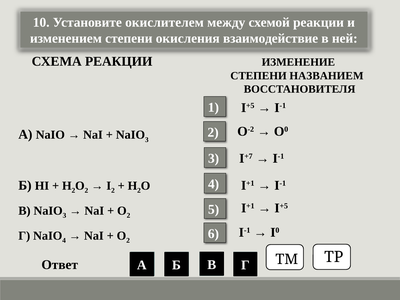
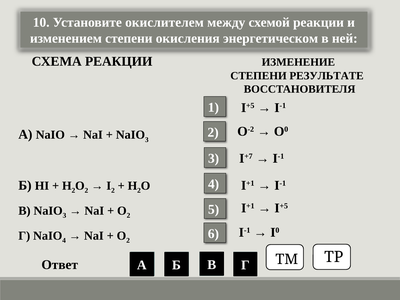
взаимодействие: взаимодействие -> энергетическом (271, 39)
НАЗВАНИЕМ: НАЗВАНИЕМ -> РЕЗУЛЬТАТЕ (327, 76)
